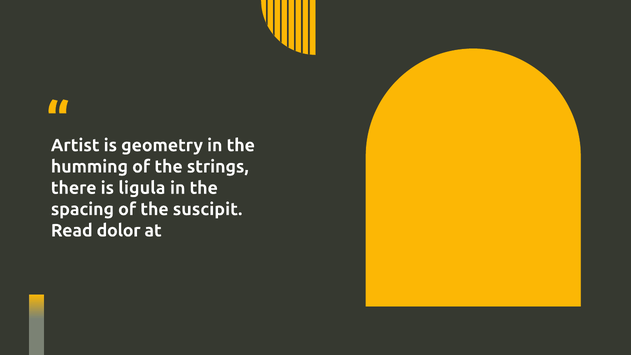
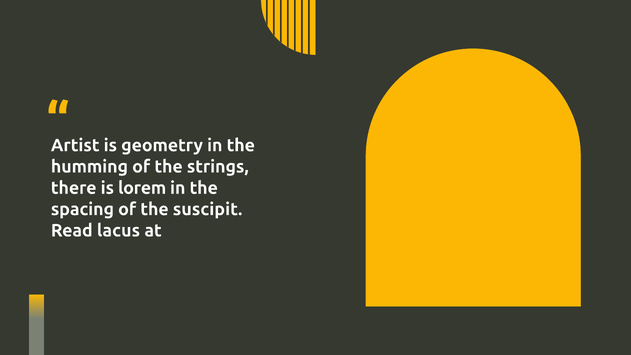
ligula: ligula -> lorem (142, 188)
dolor: dolor -> lacus (118, 231)
